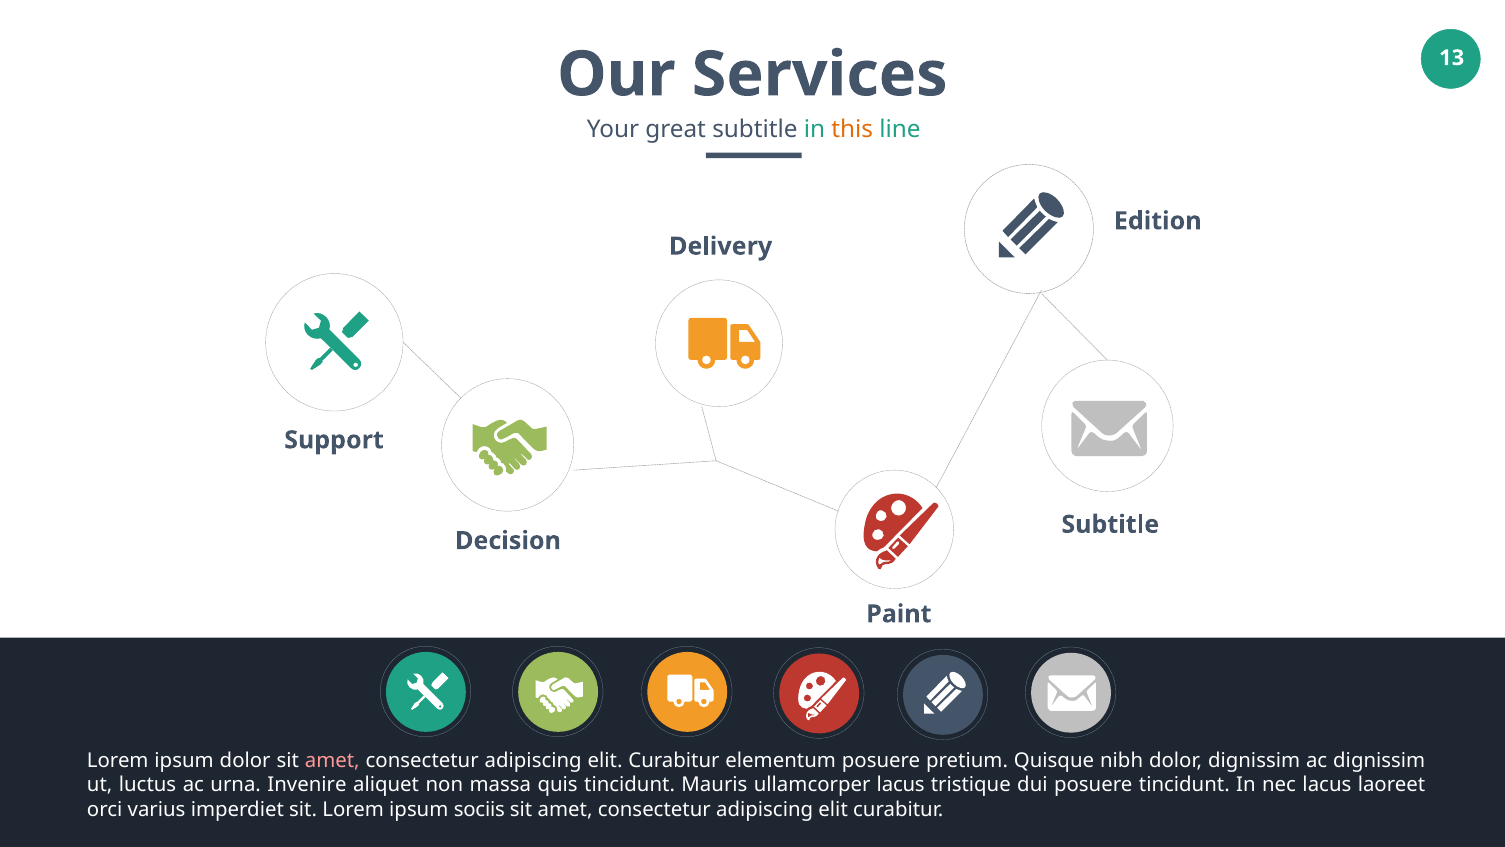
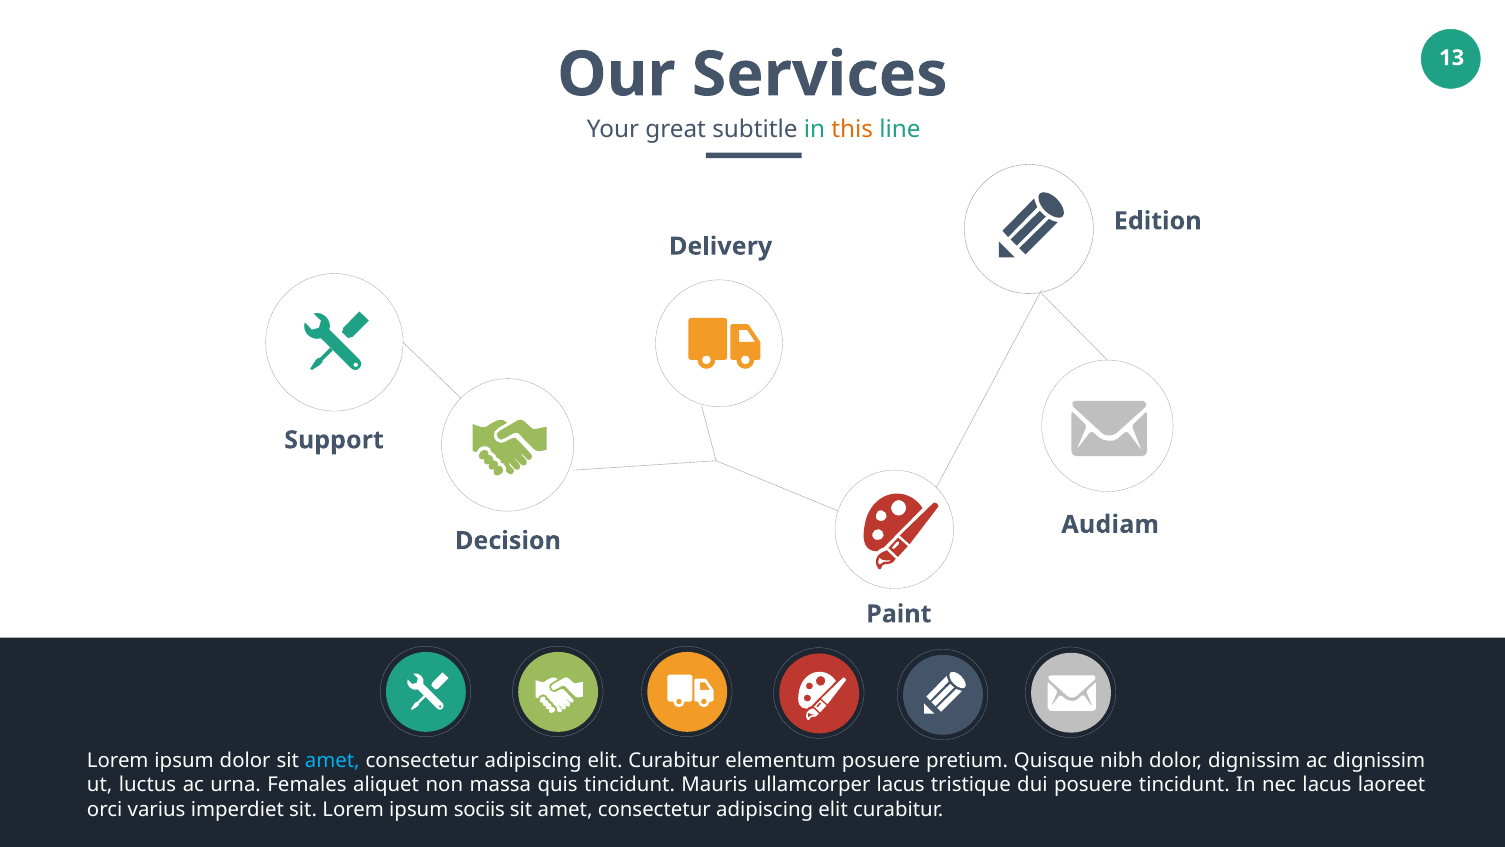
Subtitle: Subtitle -> Audiam (1110, 524)
amet colour: pink -> light blue (332, 760)
Invenire: Invenire -> Females (307, 785)
